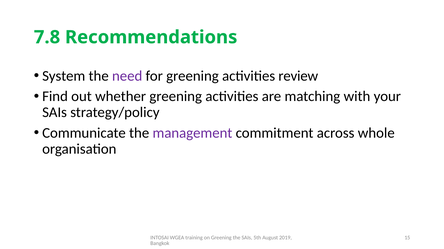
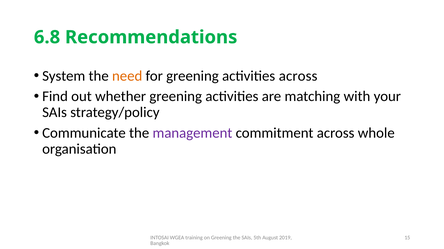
7.8: 7.8 -> 6.8 (47, 37)
need colour: purple -> orange (127, 76)
activities review: review -> across (298, 76)
